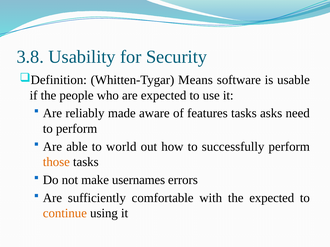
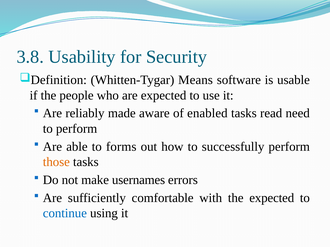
features: features -> enabled (207, 113)
asks: asks -> read (271, 113)
world: world -> forms (121, 147)
continue colour: orange -> blue (65, 214)
